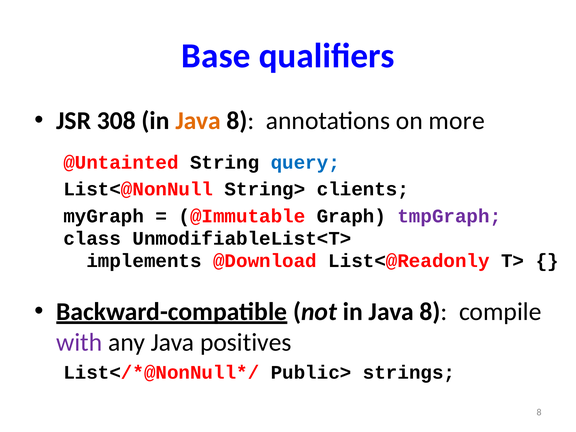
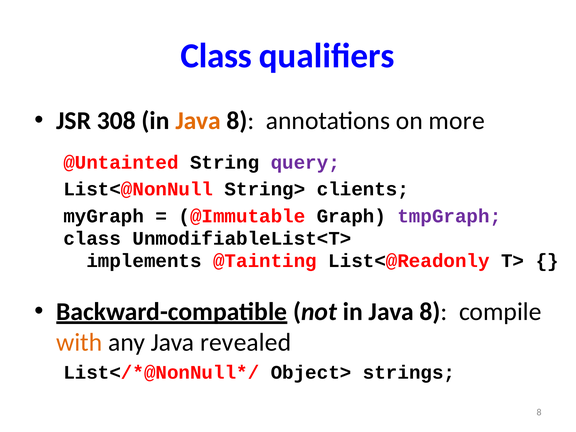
Base: Base -> Class (216, 56)
query colour: blue -> purple (305, 162)
@Download: @Download -> @Tainting (265, 261)
with colour: purple -> orange (79, 342)
positives: positives -> revealed (246, 342)
Public>: Public> -> Object> (311, 373)
